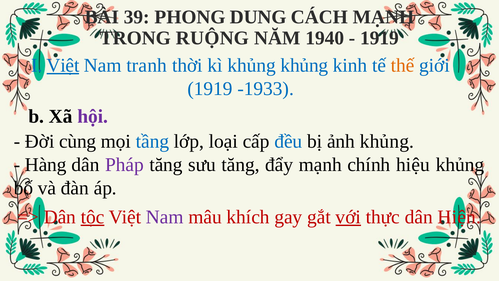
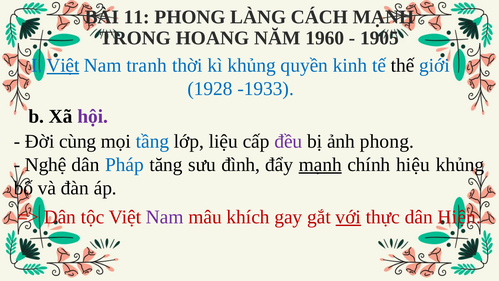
39: 39 -> 11 (137, 17)
DUNG: DUNG -> LÀNG (258, 17)
RUỘNG: RUỘNG -> HOANG (213, 38)
1940: 1940 -> 1960 (325, 38)
1919: 1919 -> 1905 (380, 38)
khủng khủng: khủng -> quyền (304, 65)
thế colour: orange -> black (403, 65)
1919: 1919 -> 1928 (210, 89)
loại: loại -> liệu (223, 141)
đều colour: blue -> purple (288, 141)
ảnh khủng: khủng -> phong (387, 141)
Hàng: Hàng -> Nghệ (46, 165)
Pháp colour: purple -> blue (124, 165)
sưu tăng: tăng -> đình (241, 165)
mạnh underline: none -> present (320, 165)
tộc underline: present -> none (93, 217)
